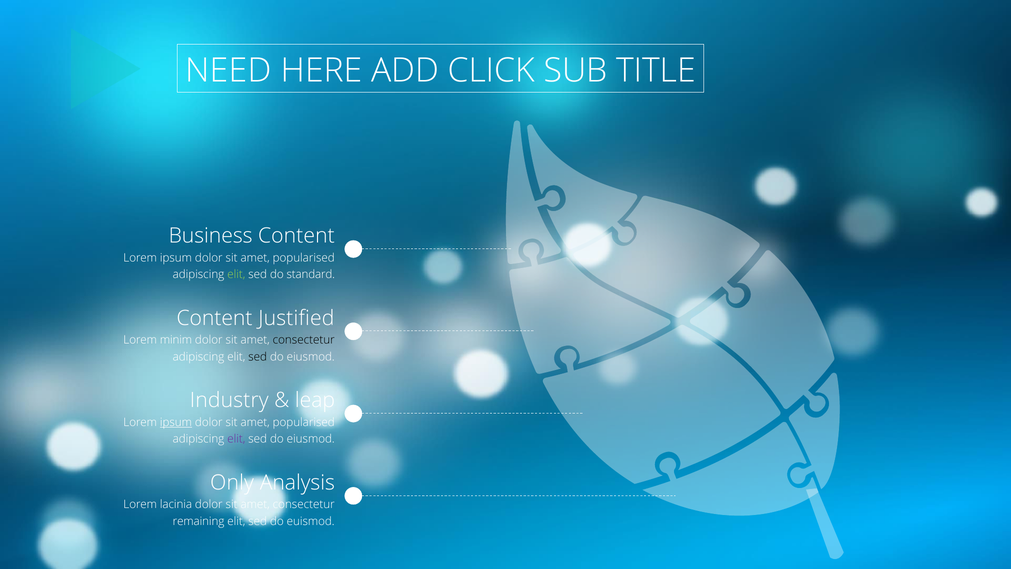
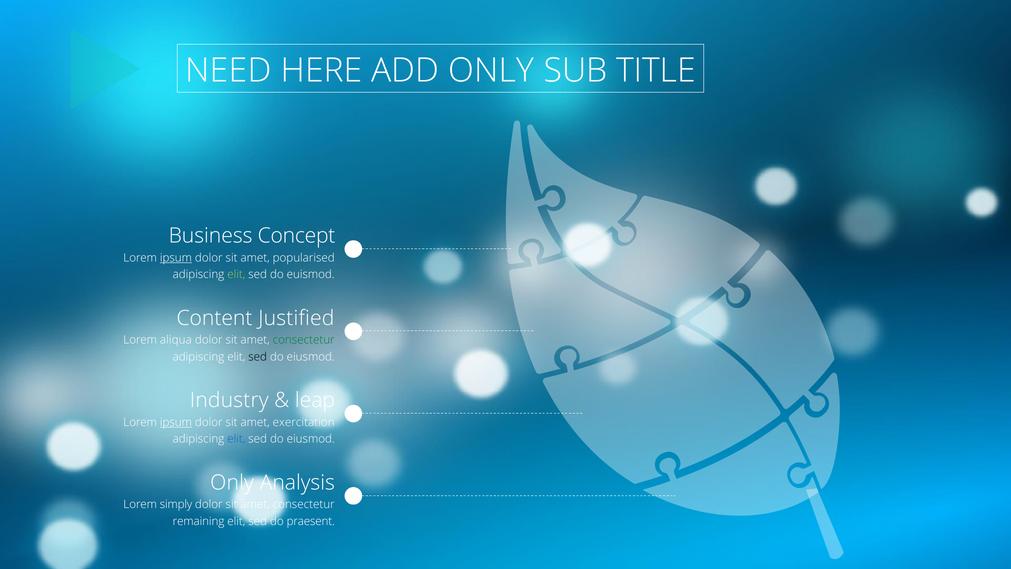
ADD CLICK: CLICK -> ONLY (491, 71)
Business Content: Content -> Concept (297, 236)
ipsum underline: none -> present (176, 258)
standard: standard -> euismod (311, 274)
minim: minim -> aliqua (176, 340)
consectetur colour: black -> green (304, 340)
popularised: popularised -> exercitation (304, 422)
elit colour: purple -> blue (236, 439)
lacinia: lacinia -> simply (176, 504)
euismod: euismod -> praesent (311, 521)
